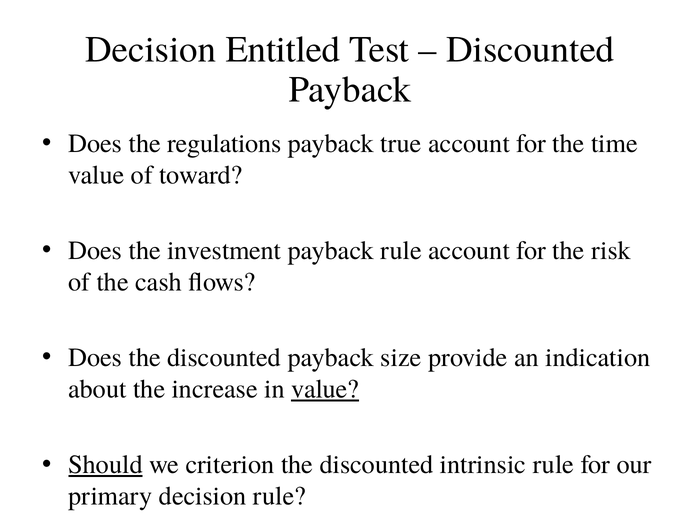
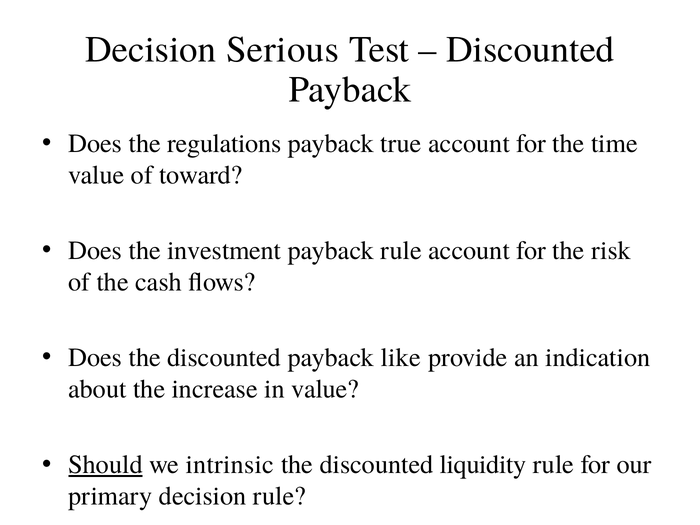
Entitled: Entitled -> Serious (283, 50)
size: size -> like (401, 358)
value underline: present -> none (325, 389)
criterion: criterion -> intrinsic (230, 465)
intrinsic: intrinsic -> liquidity (483, 465)
